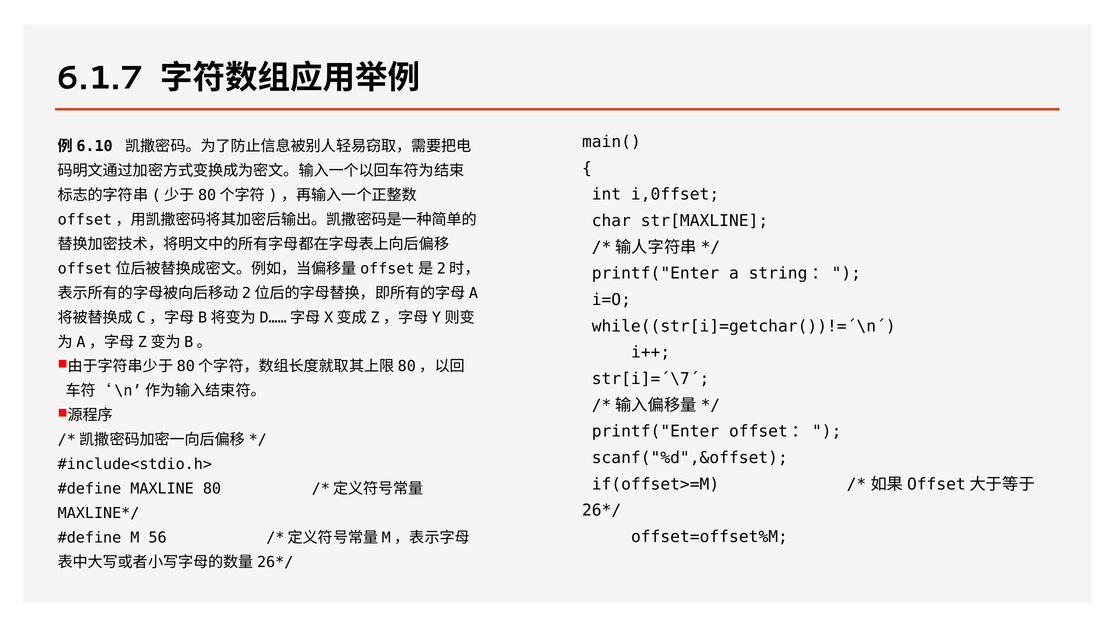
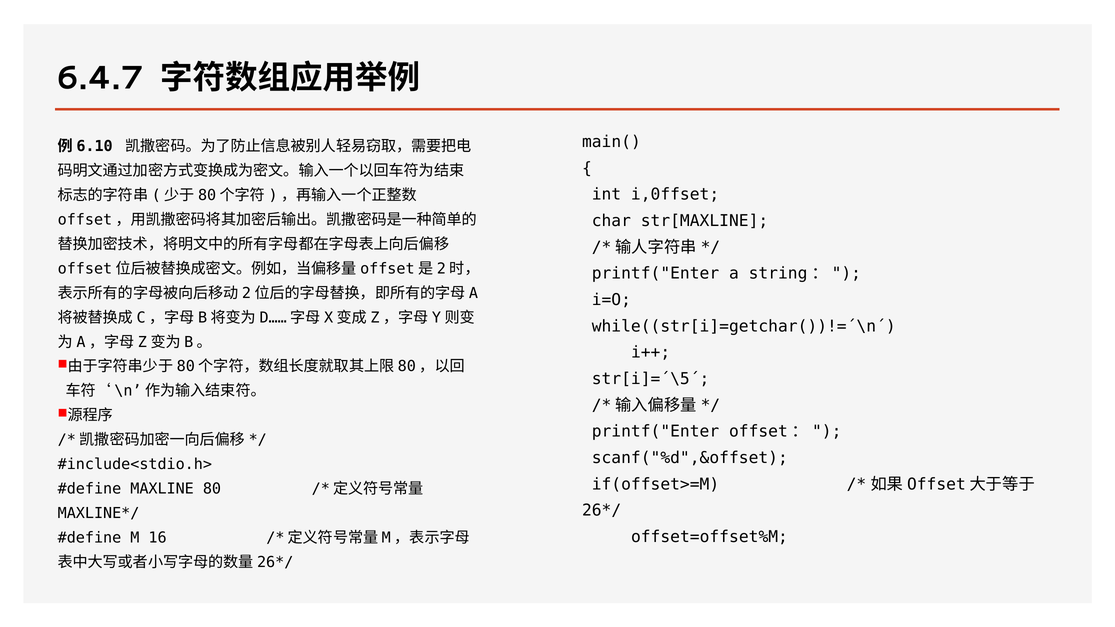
6.1.7: 6.1.7 -> 6.4.7 (100, 78)
str[i]=´\7´: str[i]=´\7´ -> str[i]=´\5´ (651, 379)
56: 56 -> 16 (158, 538)
